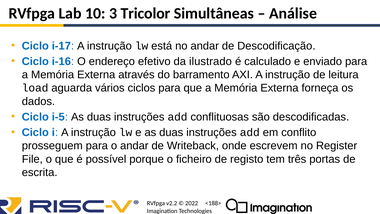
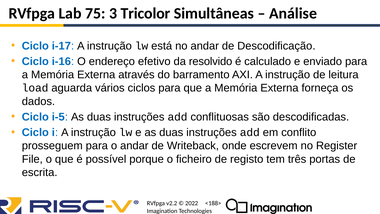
10: 10 -> 75 (95, 13)
ilustrado: ilustrado -> resolvido (211, 61)
